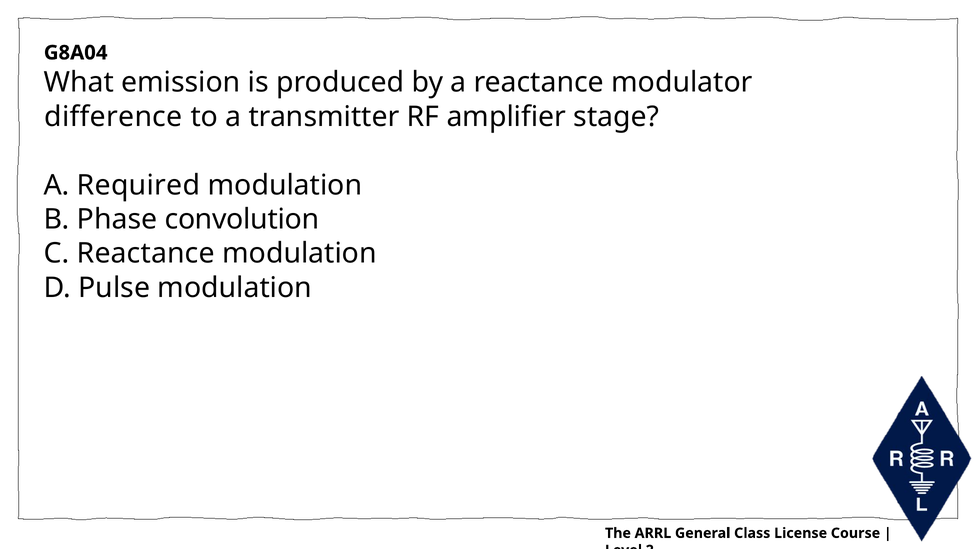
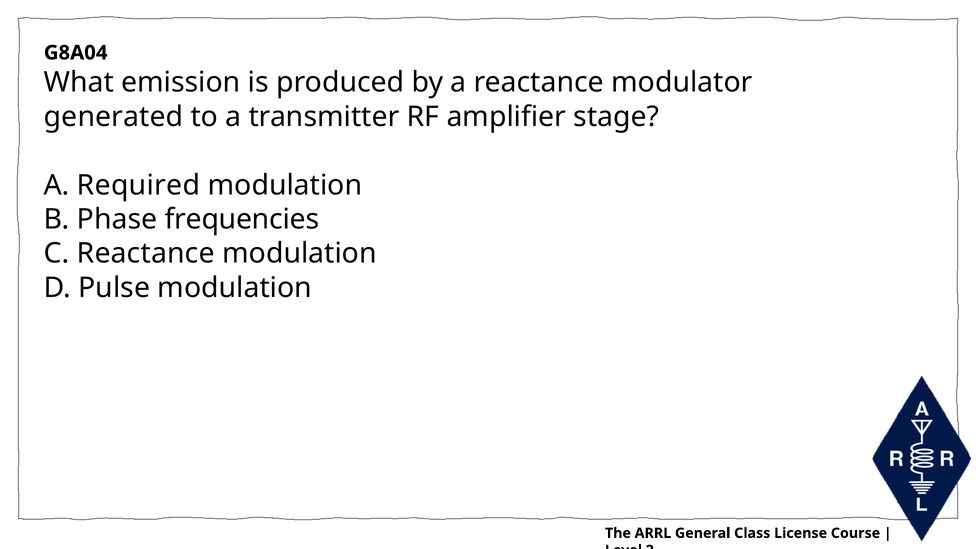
difference: difference -> generated (113, 117)
convolution: convolution -> frequencies (242, 219)
